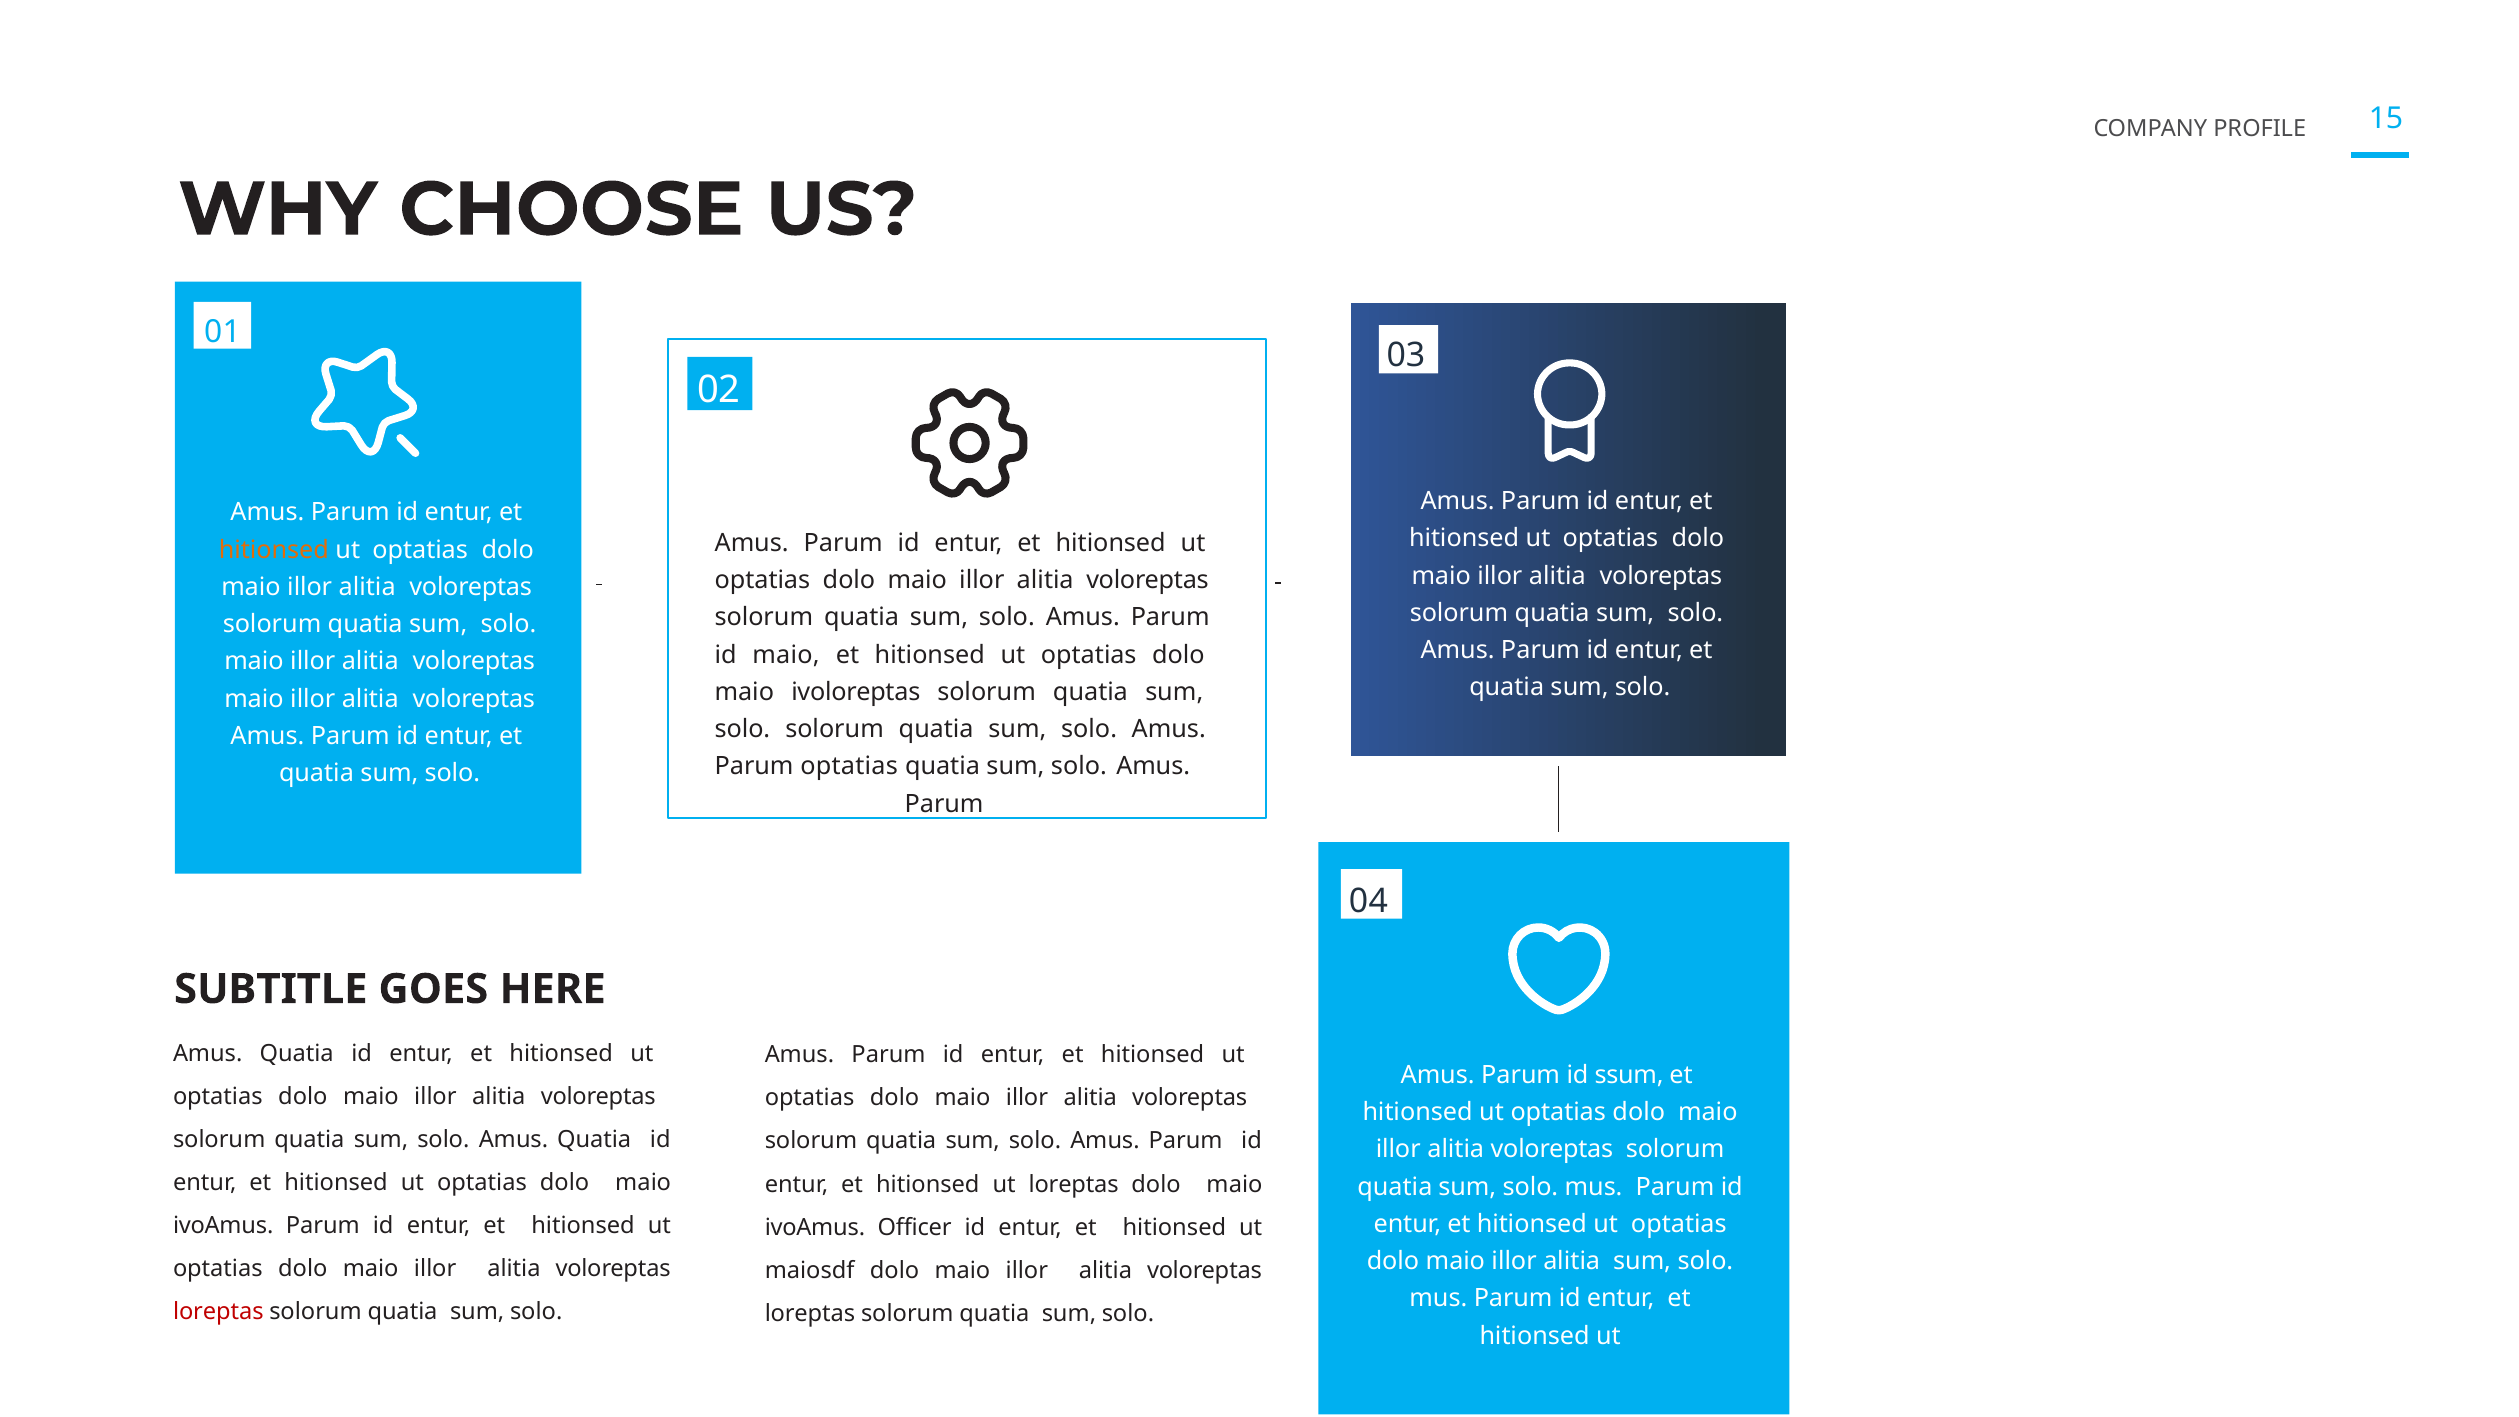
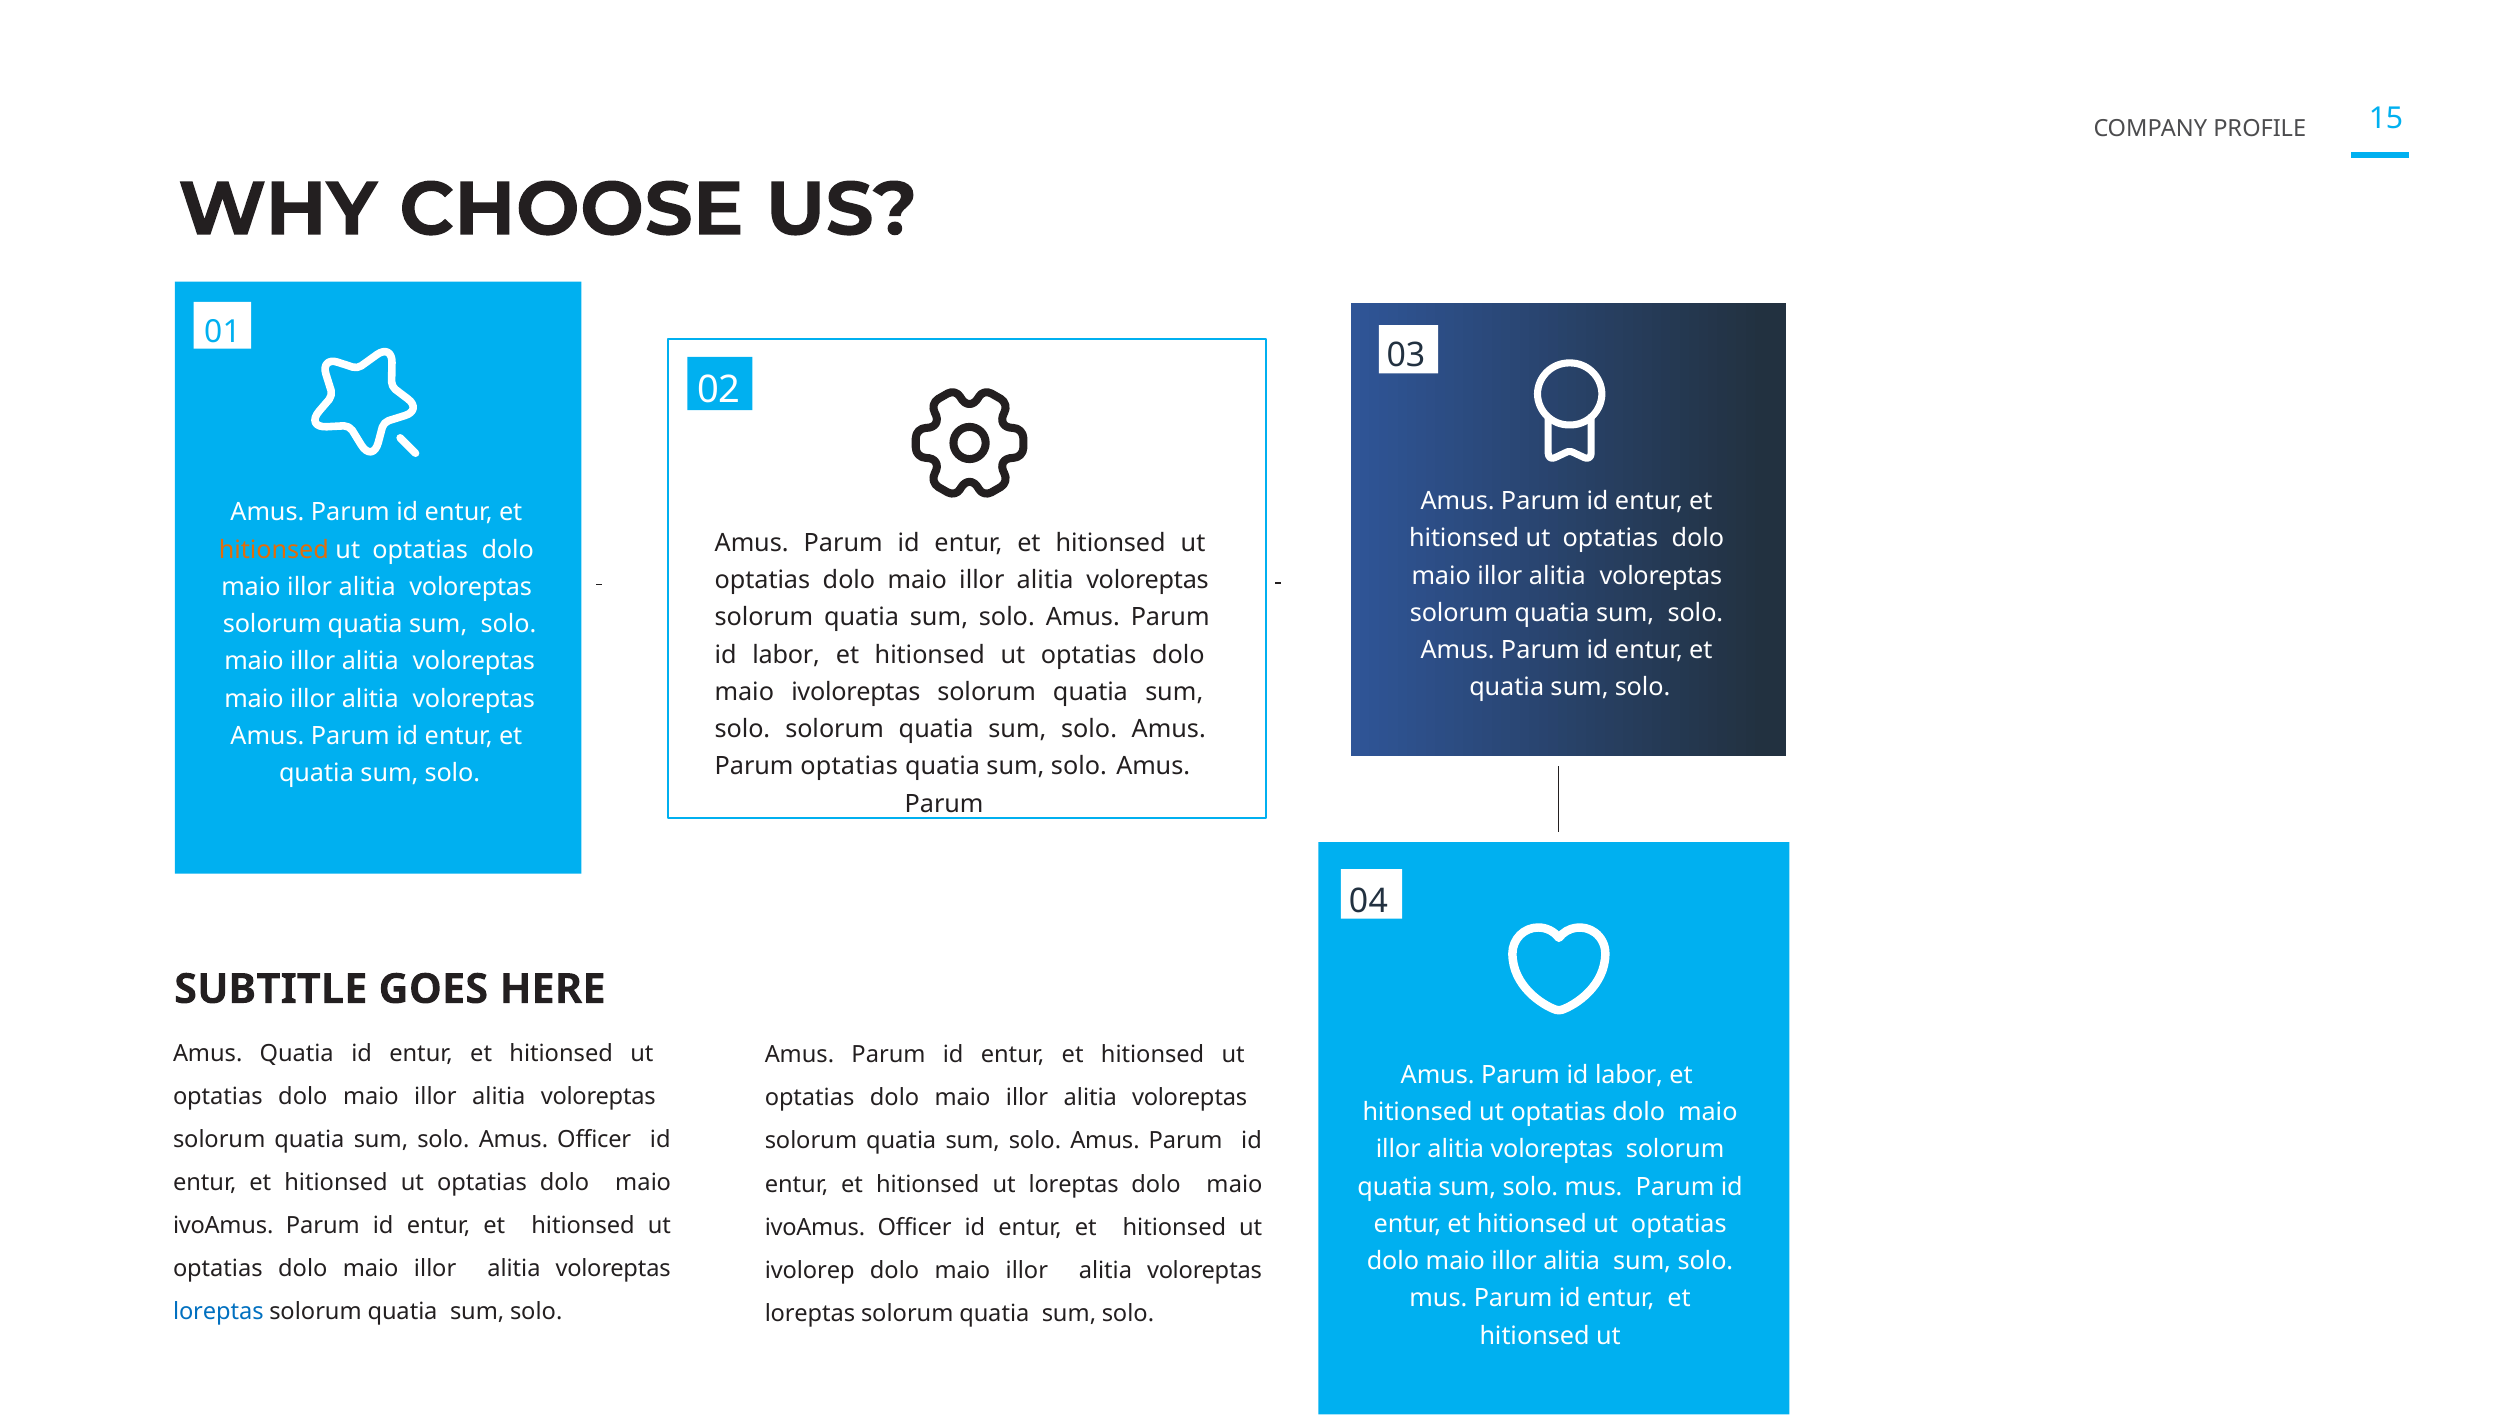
maio: maio -> labor (786, 655)
ssum: ssum -> labor (1629, 1075)
solo Amus Quatia: Quatia -> Officer (594, 1139)
maiosdf: maiosdf -> ivolorep (810, 1271)
loreptas colour: red -> blue (218, 1312)
